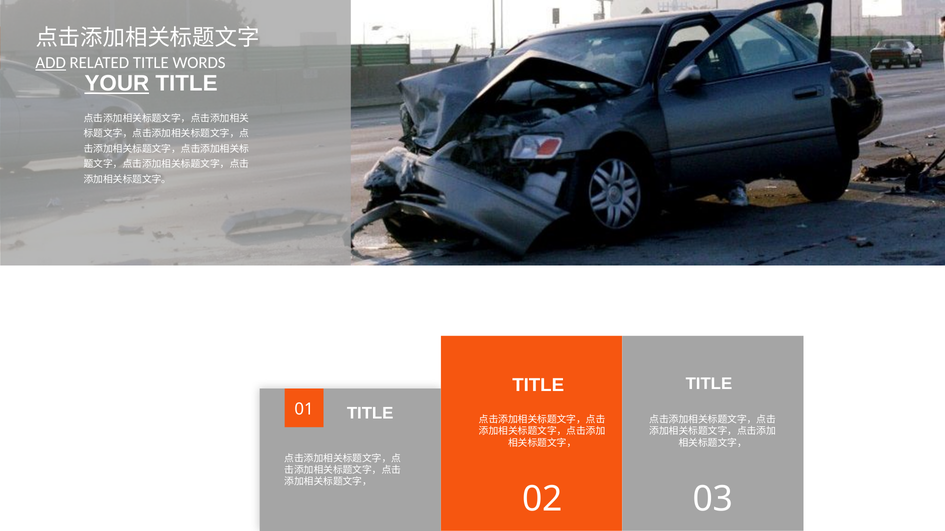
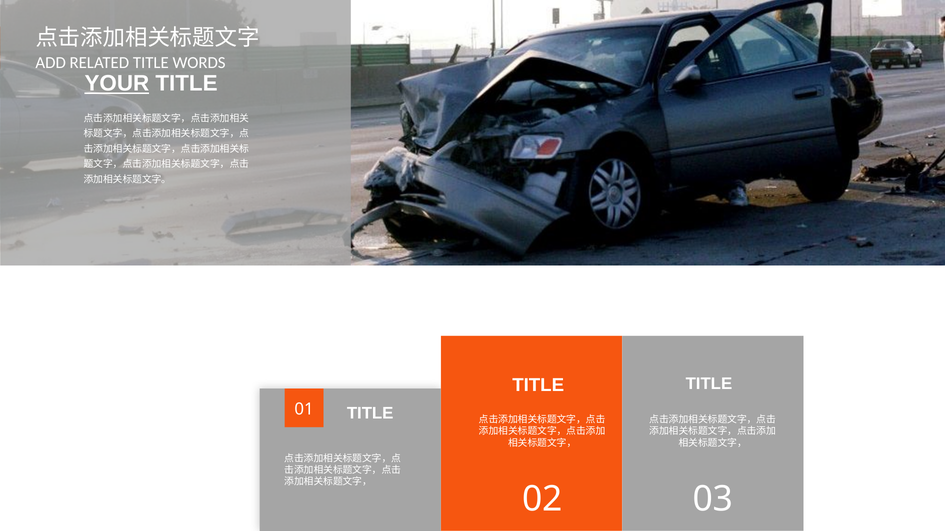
ADD underline: present -> none (51, 63)
